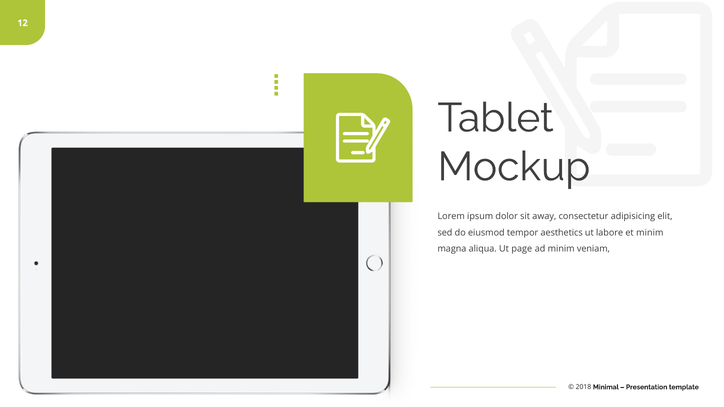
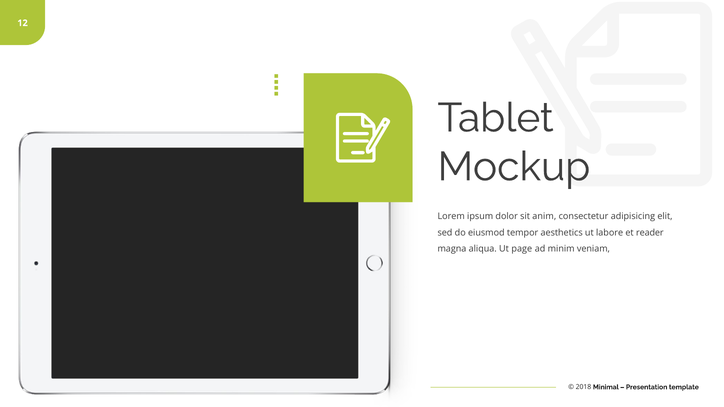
away: away -> anim (544, 216)
et minim: minim -> reader (650, 233)
